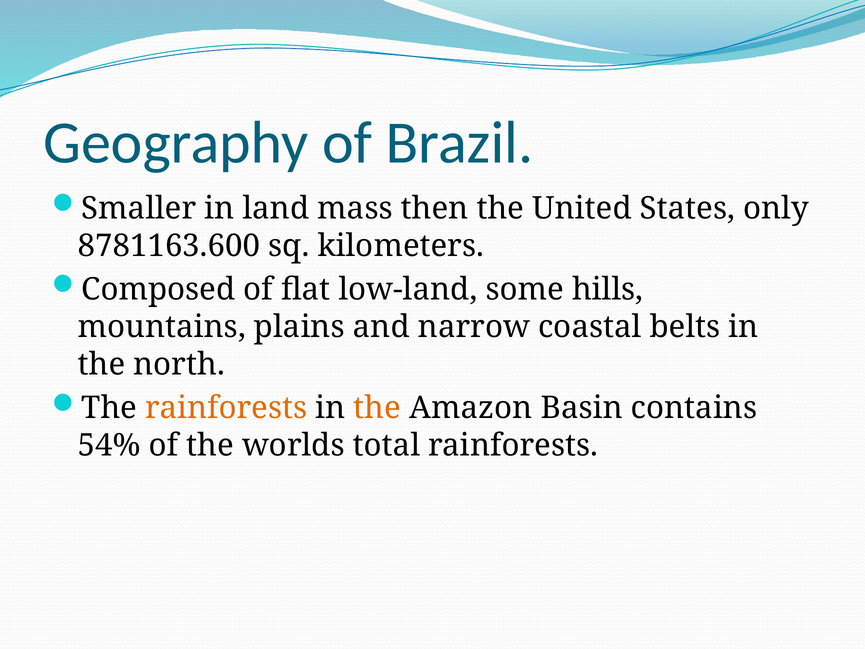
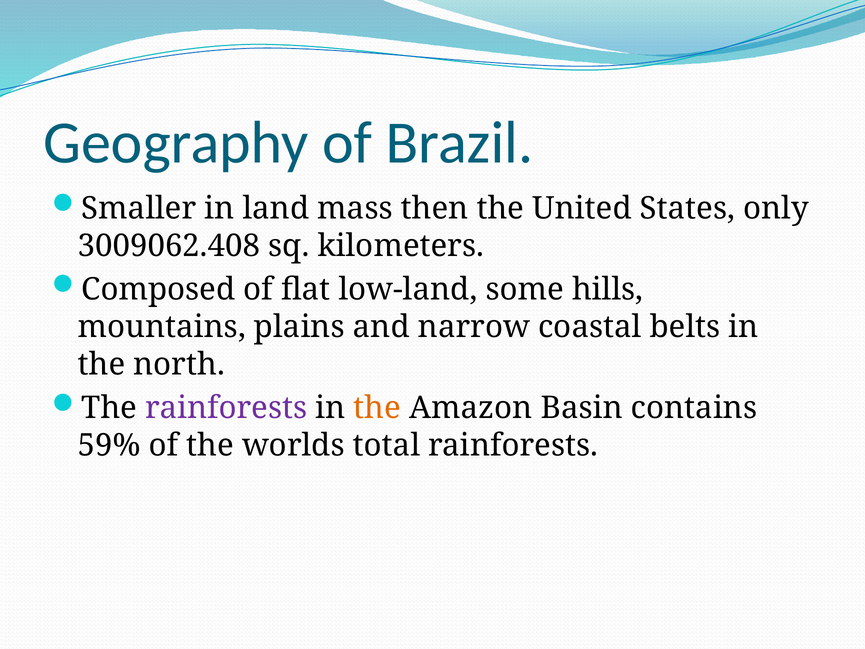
8781163.600: 8781163.600 -> 3009062.408 (169, 246)
rainforests colour: orange -> purple (226, 408)
54%: 54% -> 59% (109, 445)
